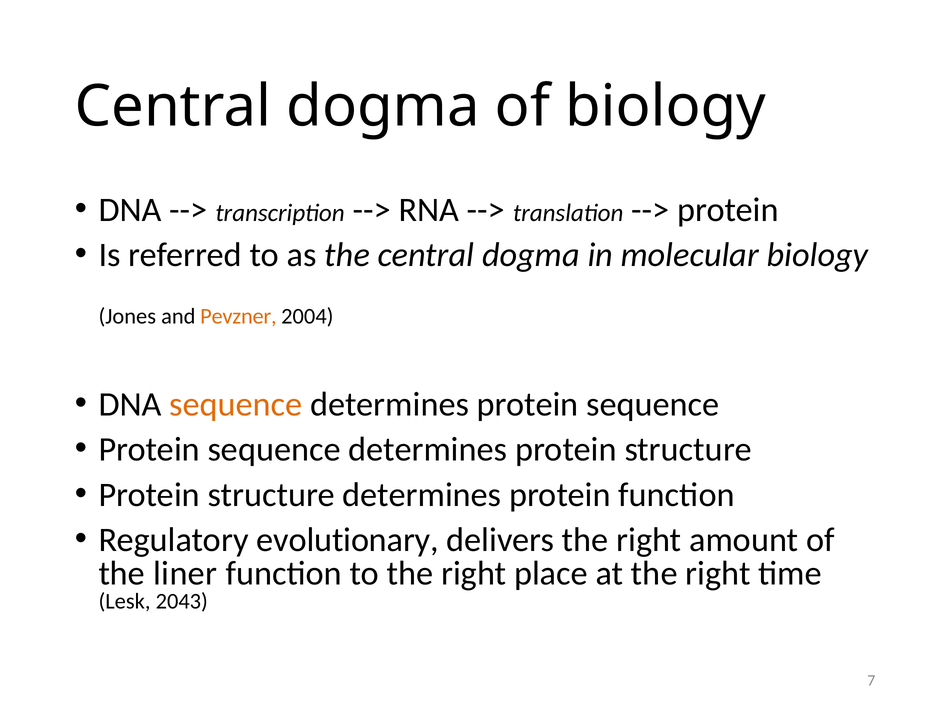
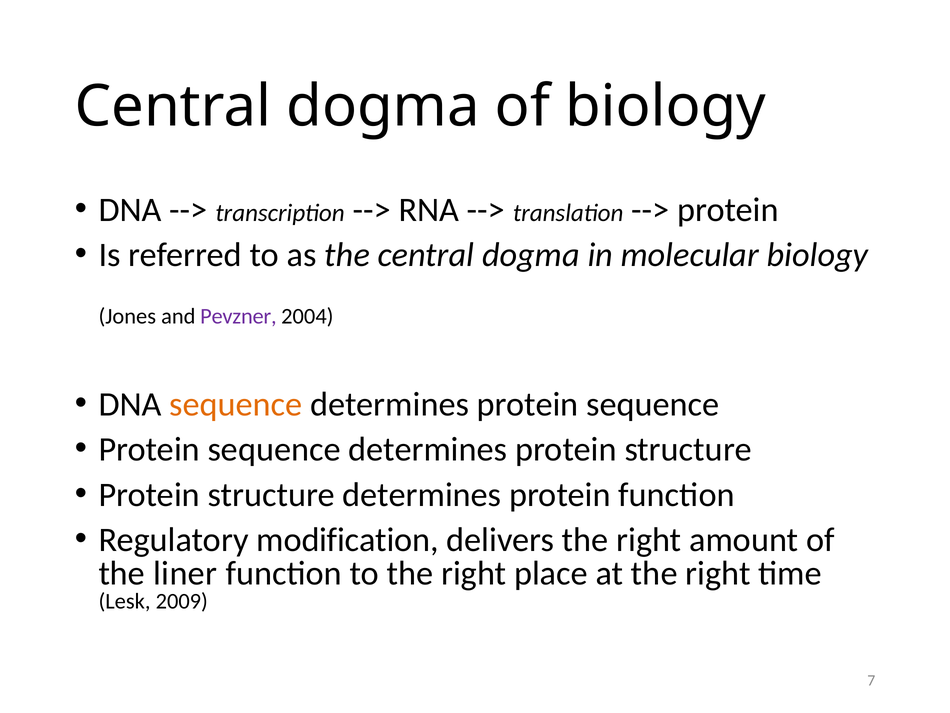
Pevzner colour: orange -> purple (238, 316)
evolutionary: evolutionary -> modification (348, 540)
2043: 2043 -> 2009 (182, 601)
